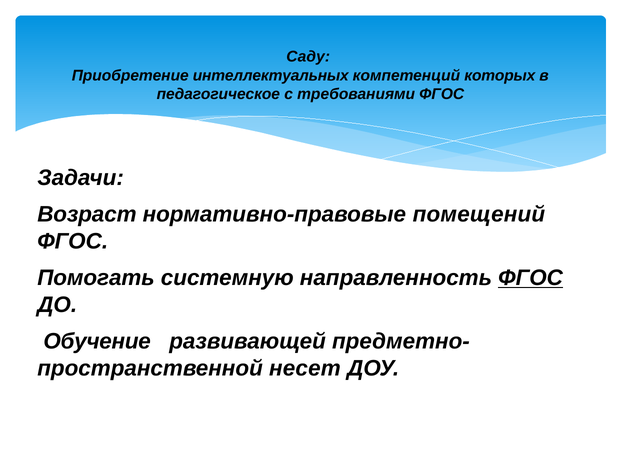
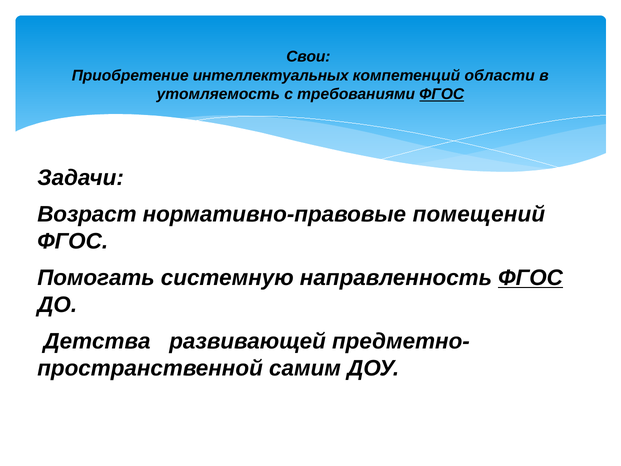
Саду: Саду -> Свои (308, 57)
которых: которых -> области (500, 75)
педагогическое: педагогическое -> утомляемость (218, 94)
ФГОС underline: none -> present (442, 94)
Обучение: Обучение -> Детства (97, 341)
несет: несет -> самим (305, 368)
